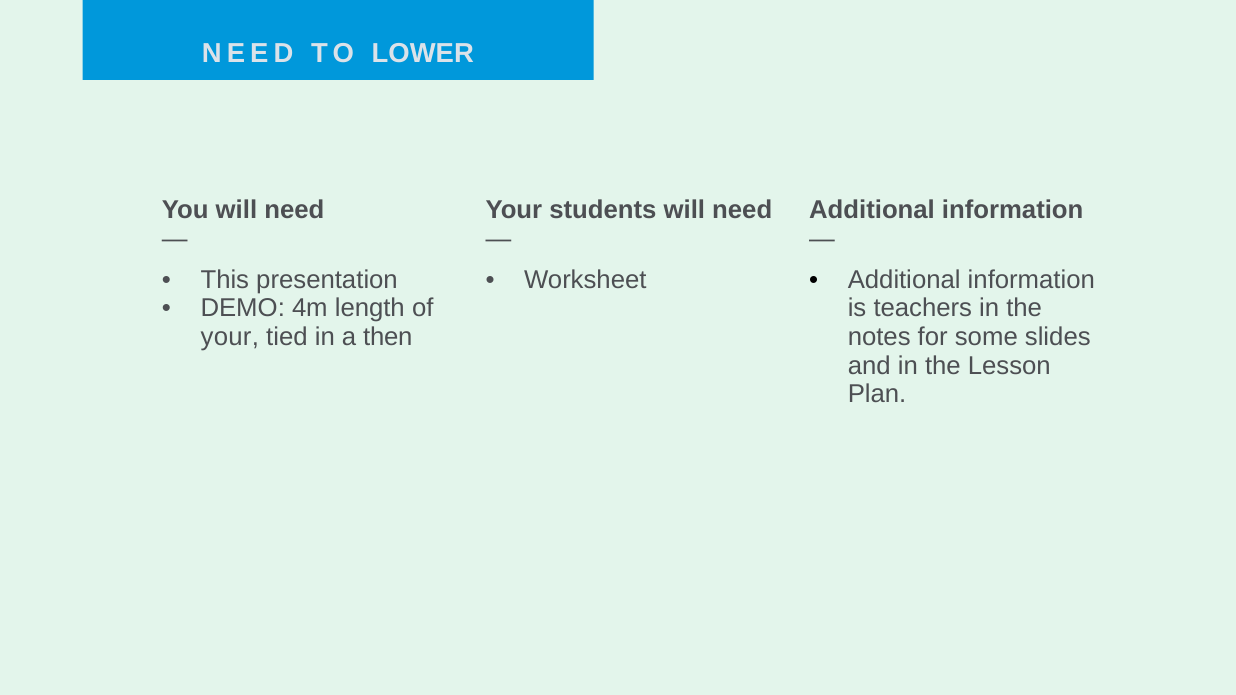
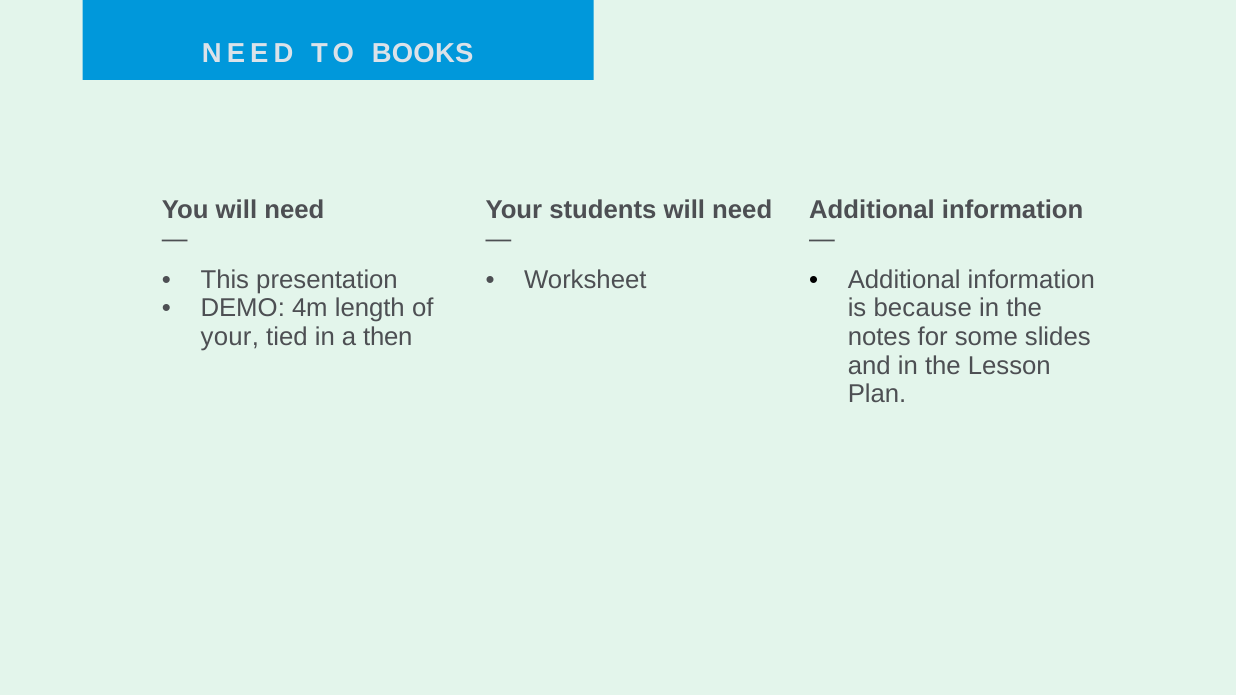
LOWER: LOWER -> BOOKS (423, 53)
teachers: teachers -> because (923, 308)
